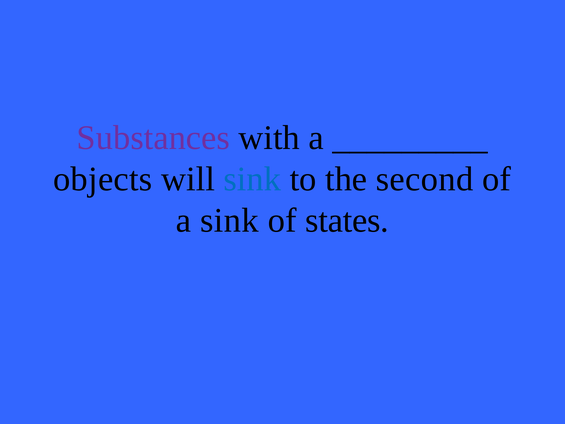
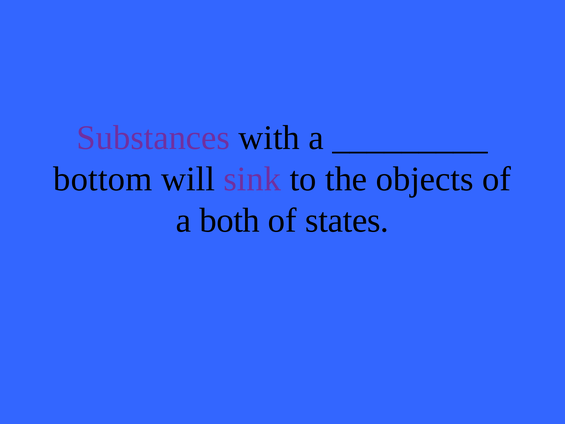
objects: objects -> bottom (103, 179)
sink colour: blue -> purple (252, 179)
second: second -> objects (425, 179)
a sink: sink -> both (230, 220)
